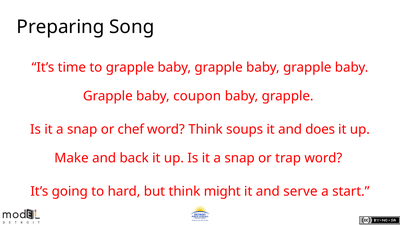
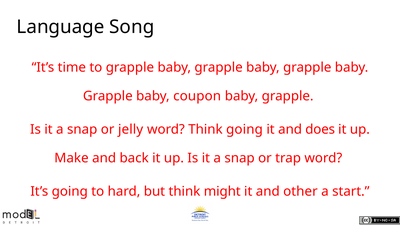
Preparing: Preparing -> Language (61, 27)
chef: chef -> jelly (131, 129)
Think soups: soups -> going (245, 129)
serve: serve -> other (300, 191)
